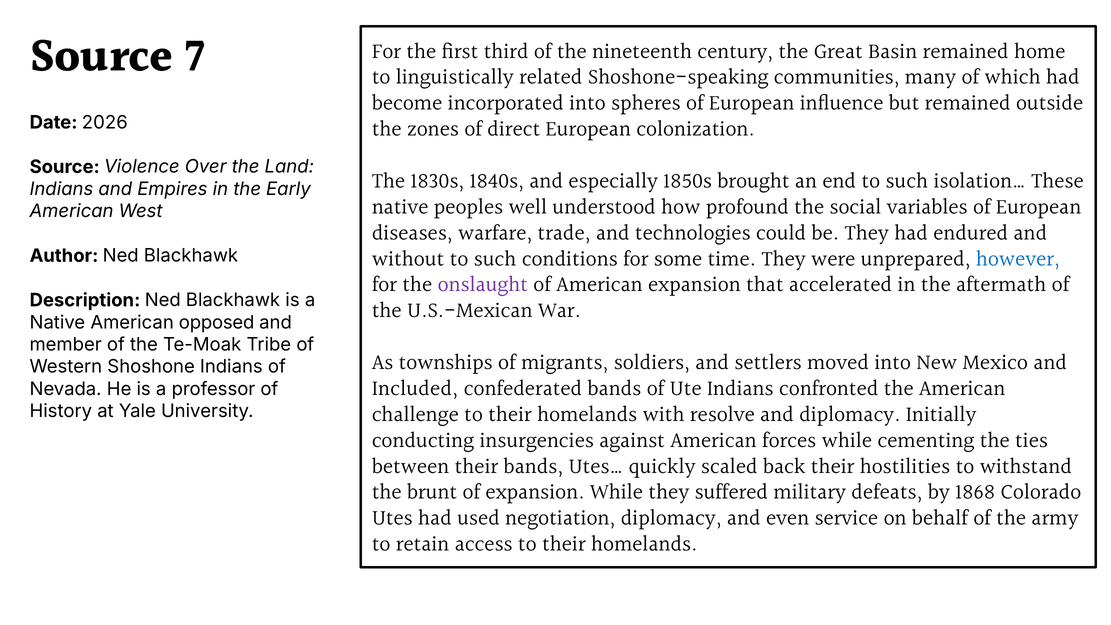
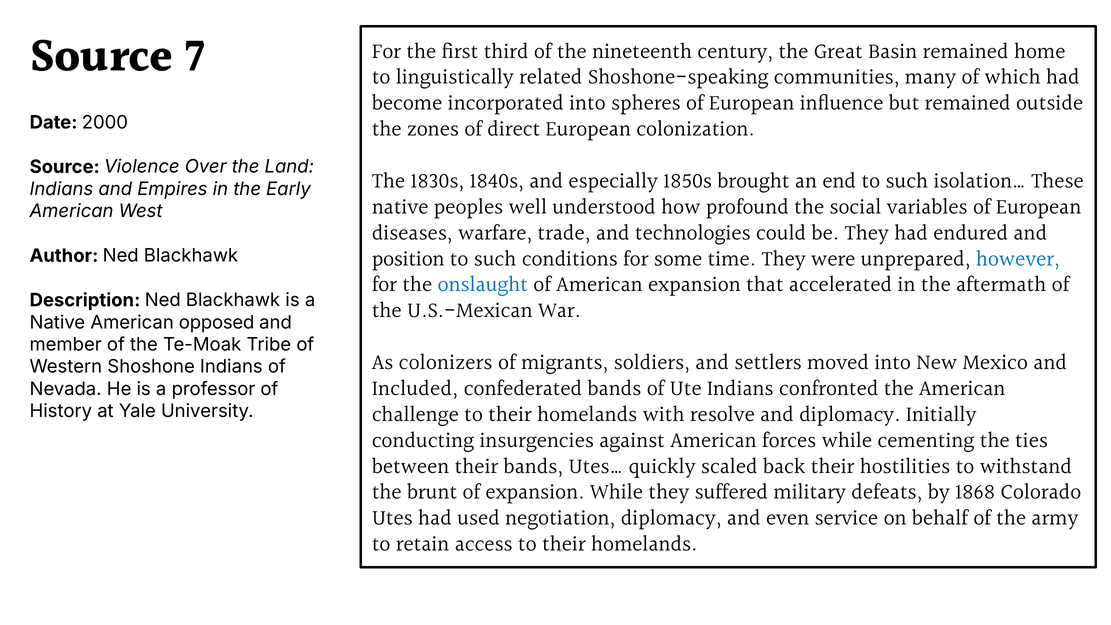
2026: 2026 -> 2000 (105, 122)
without: without -> position (408, 259)
onslaught colour: purple -> blue (483, 285)
townships: townships -> colonizers (446, 363)
